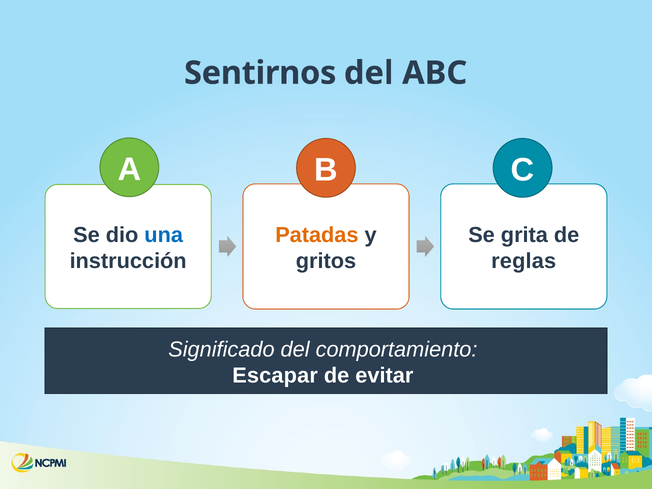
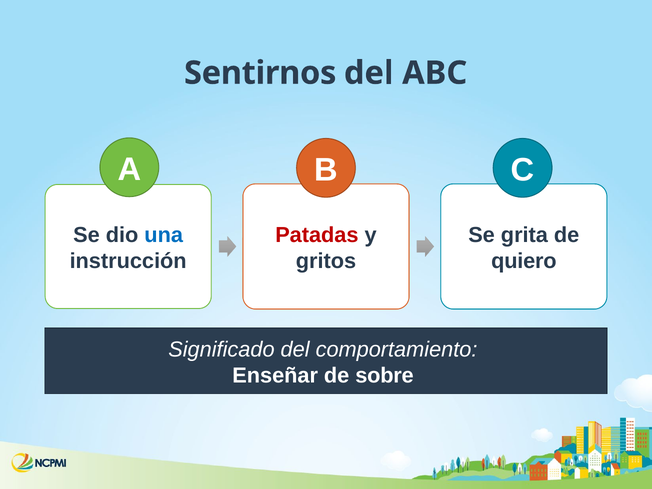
Patadas colour: orange -> red (317, 235)
reglas: reglas -> quiero (524, 261)
Escapar: Escapar -> Enseñar (275, 375)
evitar: evitar -> sobre (384, 375)
